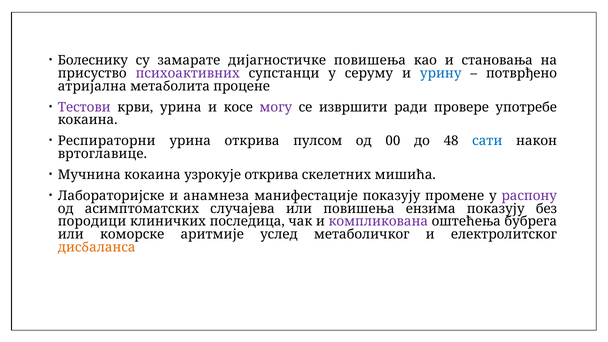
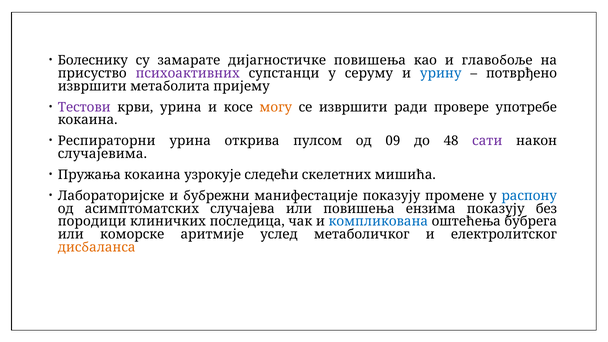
становања: становања -> главобоље (497, 60)
атријална: атријална -> извршити (92, 86)
процене: процене -> пријему (242, 86)
могу colour: purple -> orange (276, 107)
00: 00 -> 09 (393, 141)
сати colour: blue -> purple (487, 141)
вртоглавице: вртоглавице -> случајевима (102, 154)
Мучнина: Мучнина -> Пружања (89, 175)
узрокује открива: открива -> следећи (271, 175)
анамнеза: анамнеза -> бубрежни (216, 196)
распону colour: purple -> blue (529, 196)
компликована colour: purple -> blue (378, 222)
